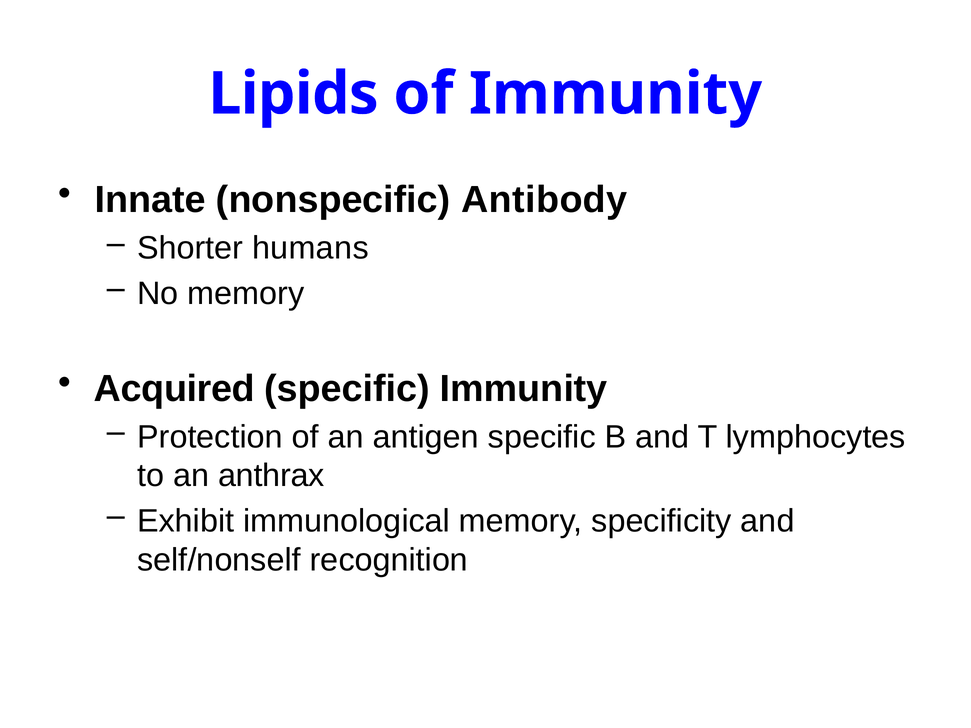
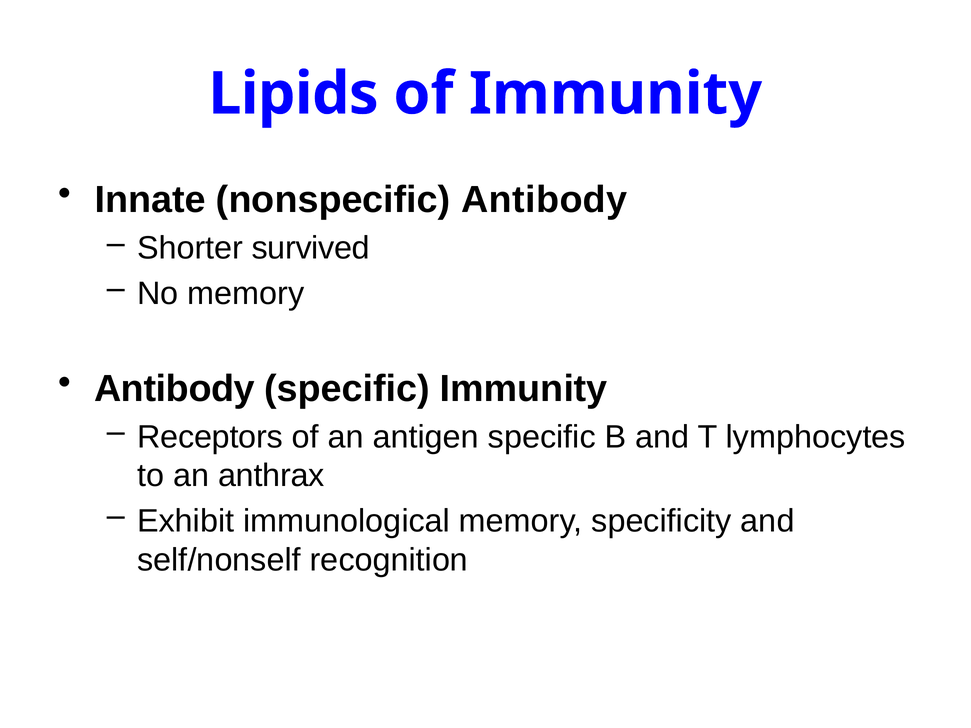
humans: humans -> survived (311, 248)
Acquired: Acquired -> Antibody (174, 389)
Protection: Protection -> Receptors (210, 437)
